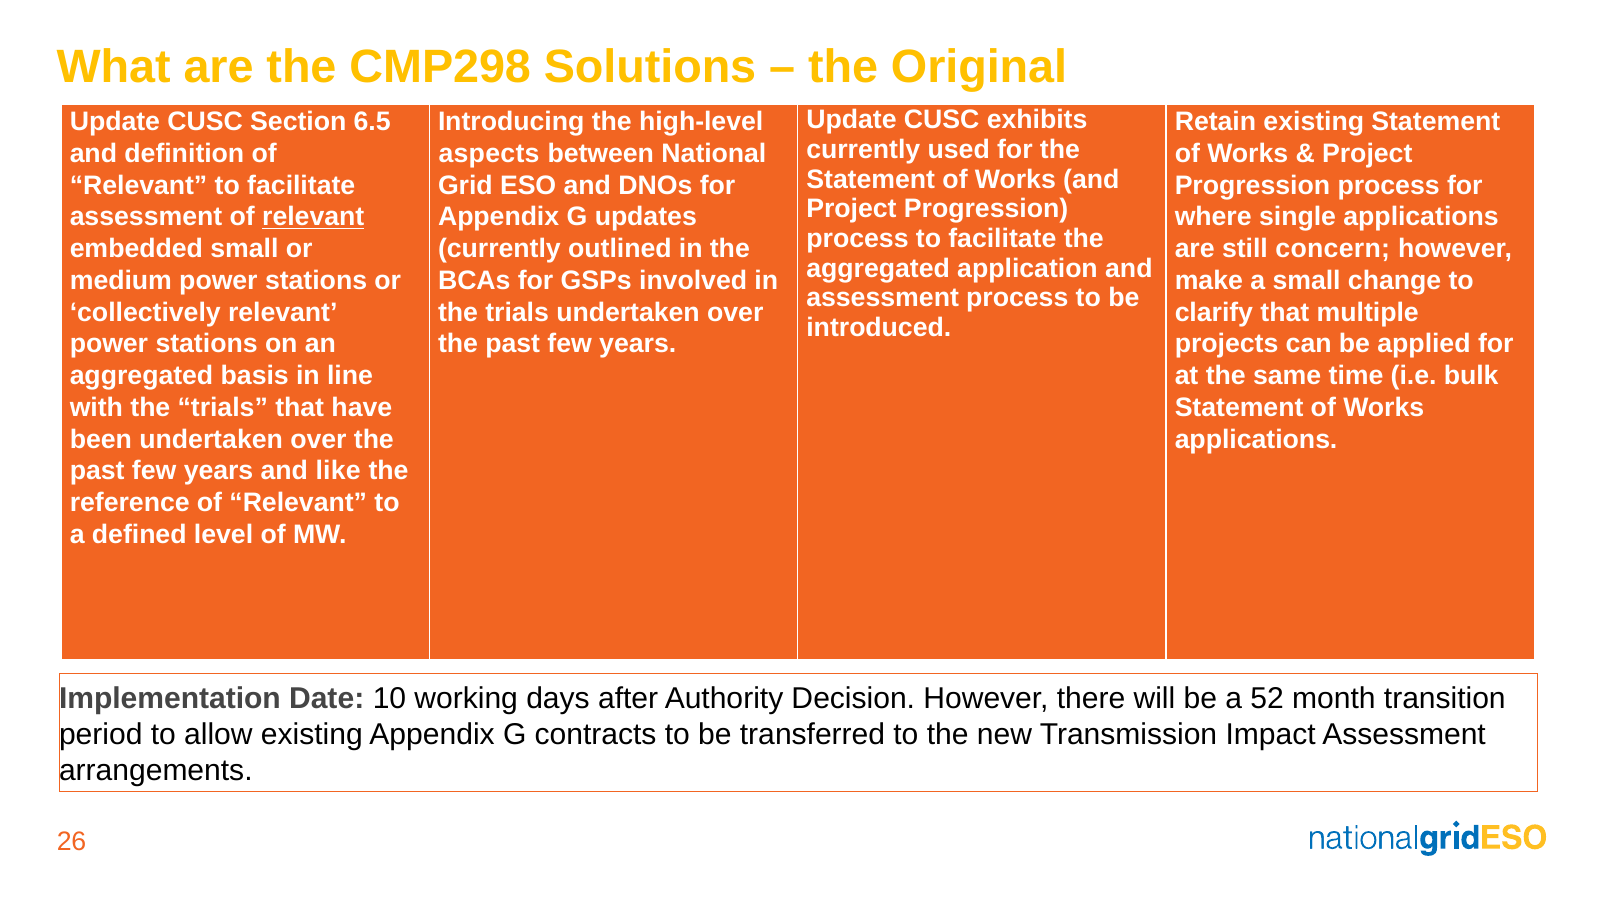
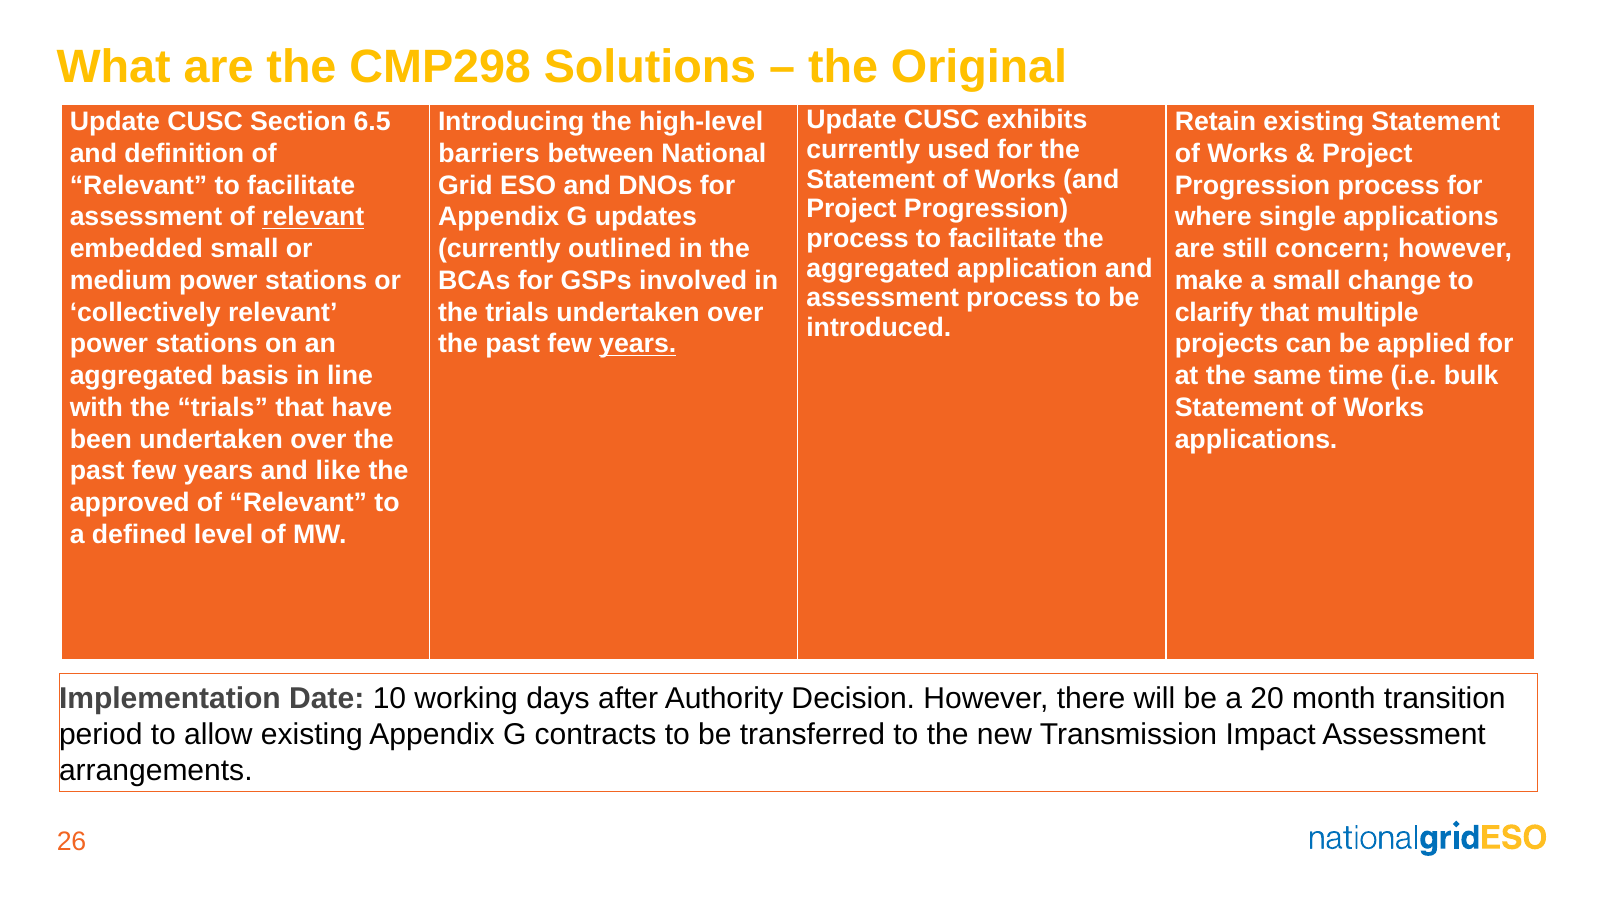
aspects: aspects -> barriers (489, 154)
years underline: none -> present (638, 344)
reference: reference -> approved (130, 503)
52: 52 -> 20 (1267, 698)
